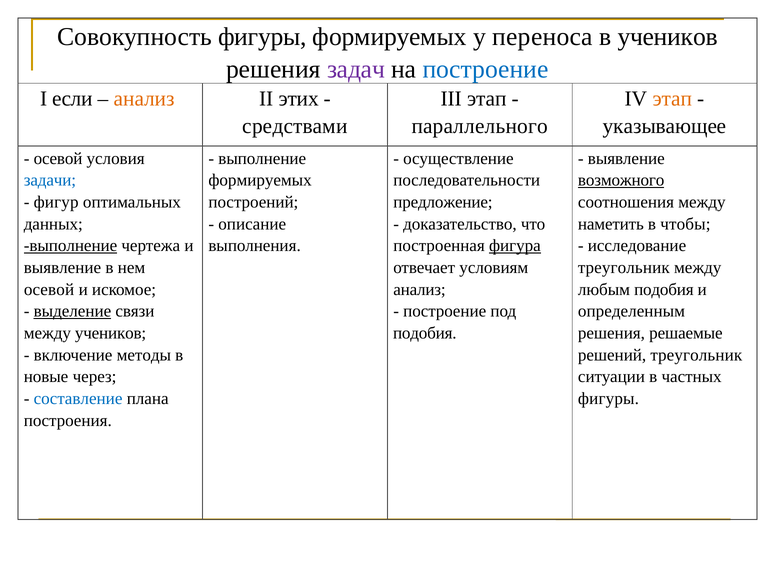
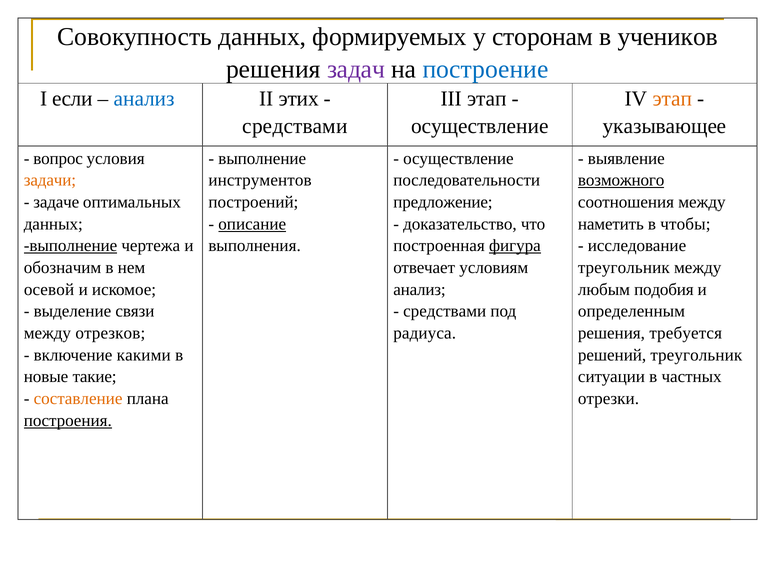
Совокупность фигуры: фигуры -> данных (262, 37)
переноса: переноса -> сторонам (543, 37)
анализ colour: orange -> blue (144, 99)
параллельного: параллельного -> осуществление (480, 126)
осевой: осевой -> вопрос (58, 158)
задачи colour: blue -> orange (50, 180)
формируемых: формируемых -> инструментов (260, 180)
фигур: фигур -> задаче (56, 202)
описание underline: none -> present (252, 224)
выявление: выявление -> обозначим (62, 268)
выделение underline: present -> none (72, 311)
построение: построение -> средствами (445, 311)
между учеников: учеников -> отрезков (110, 333)
подобия: подобия -> радиуса (425, 333)
решаемые: решаемые -> требуется (686, 333)
методы: методы -> какими (144, 355)
через: через -> такие (95, 377)
составление colour: blue -> orange (78, 398)
фигуры: фигуры -> отрезки (609, 398)
построения underline: none -> present (68, 420)
